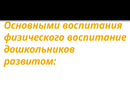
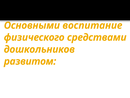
воспитания: воспитания -> воспитание (92, 25)
воспитание: воспитание -> средствами (97, 37)
